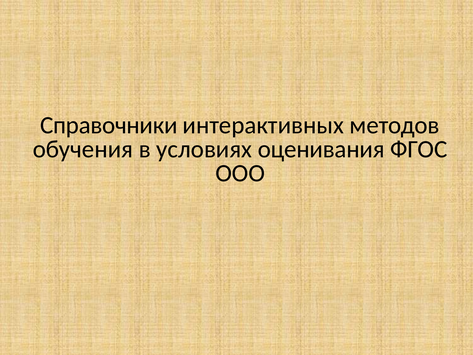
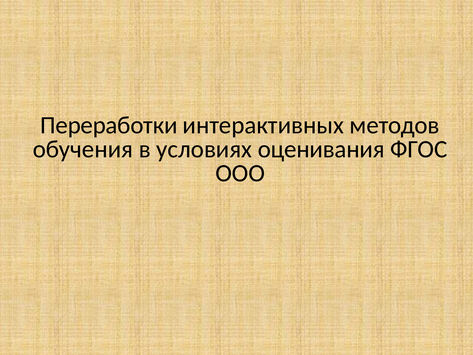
Справочники: Справочники -> Переработки (109, 125)
